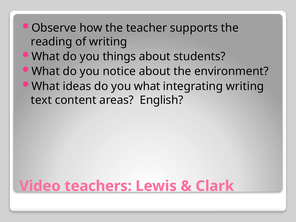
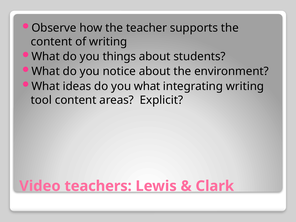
reading: reading -> content (52, 42)
text: text -> tool (41, 100)
English: English -> Explicit (161, 100)
